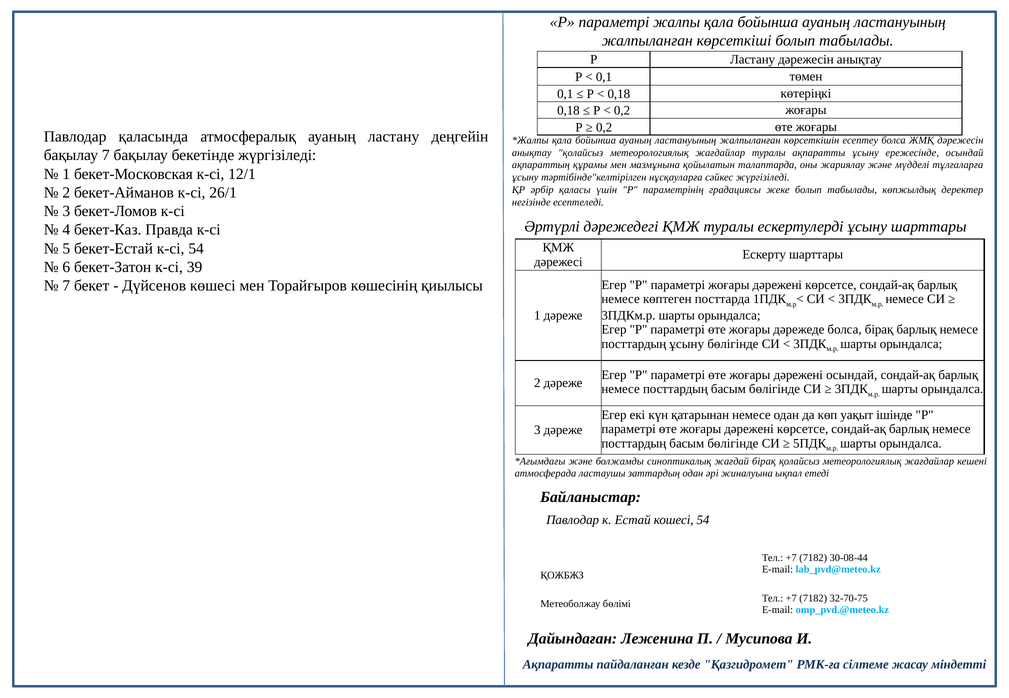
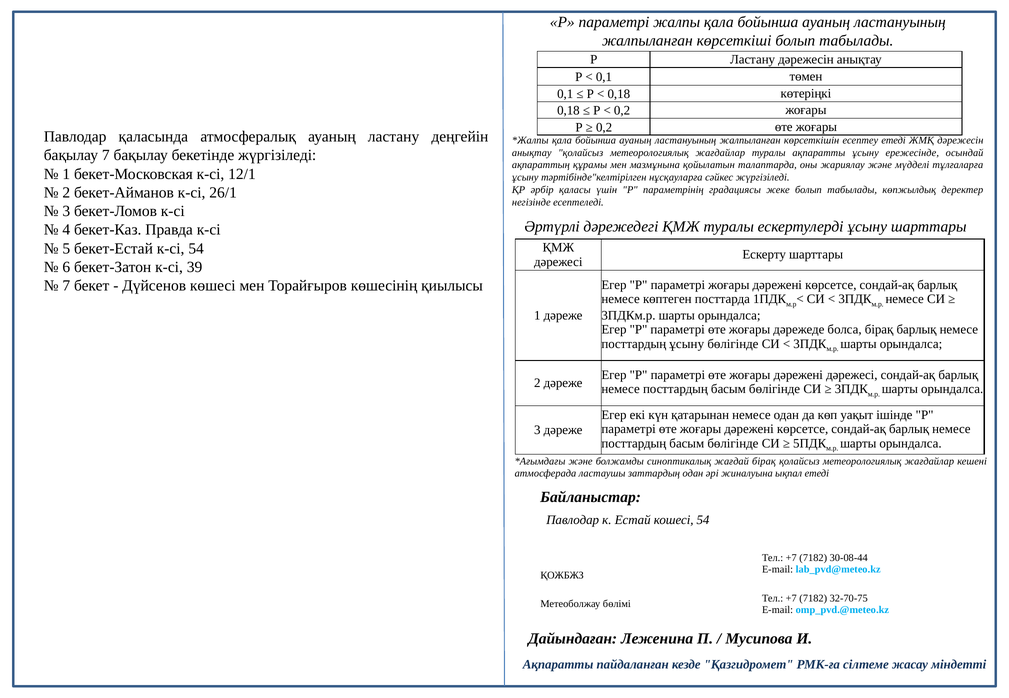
есептеу болса: болса -> етеді (894, 140)
дәрежені осындай: осындай -> дәрежесі (852, 375)
